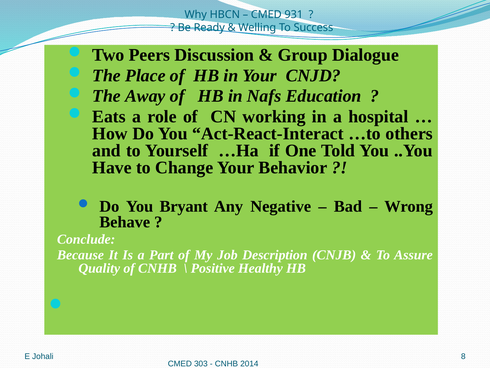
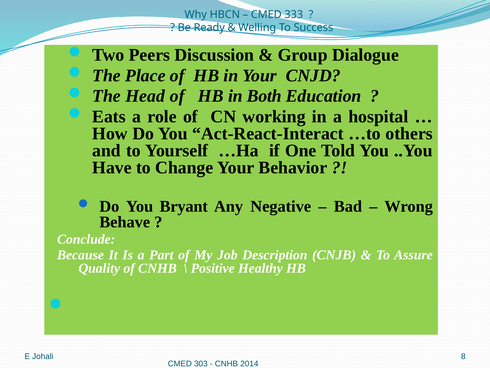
931: 931 -> 333 (294, 14)
Away: Away -> Head (145, 96)
Nafs: Nafs -> Both (264, 96)
